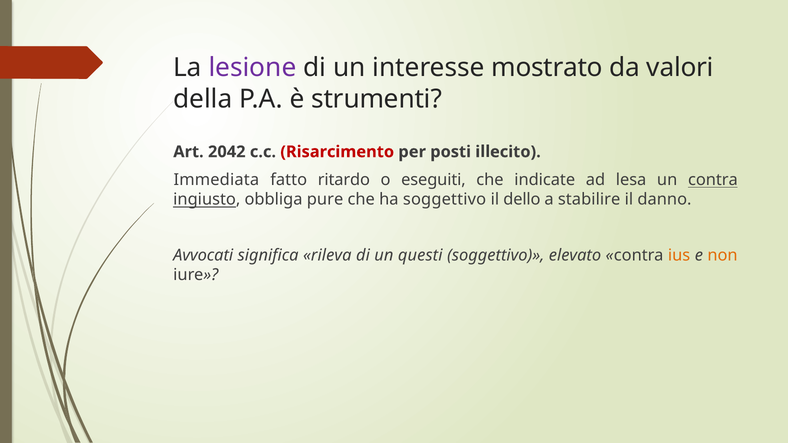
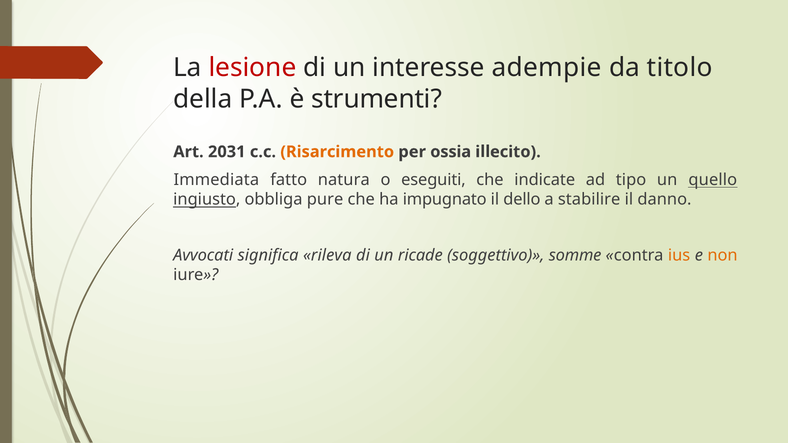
lesione colour: purple -> red (252, 68)
mostrato: mostrato -> adempie (547, 68)
valori: valori -> titolo (680, 68)
2042: 2042 -> 2031 (227, 152)
Risarcimento colour: red -> orange (337, 152)
posti: posti -> ossia (451, 152)
ritardo: ritardo -> natura (344, 180)
lesa: lesa -> tipo (631, 180)
un contra: contra -> quello (713, 180)
ha soggettivo: soggettivo -> impugnato (445, 200)
questi: questi -> ricade (420, 255)
elevato: elevato -> somme (575, 255)
